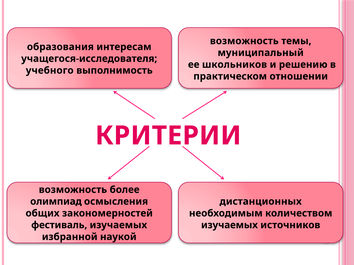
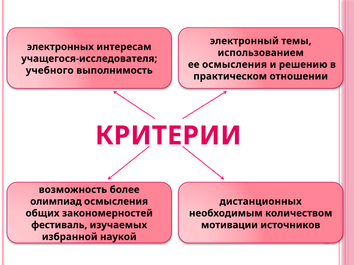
возможность: возможность -> электронный (244, 41)
образования: образования -> электронных (60, 47)
муниципальный: муниципальный -> использованием (261, 53)
ее школьников: школьников -> осмысления (234, 65)
изучаемых: изучаемых -> мотивации (229, 225)
